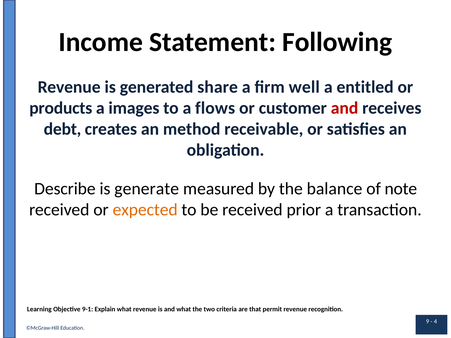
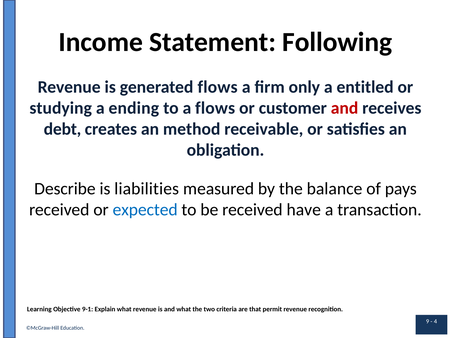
generated share: share -> flows (218, 87)
well: well -> only (304, 87)
products: products -> studying (61, 108)
images: images -> ending (134, 108)
generate: generate -> liabilities (147, 189)
note: note -> pays (401, 189)
expected colour: orange -> blue (145, 210)
prior: prior -> have (304, 210)
